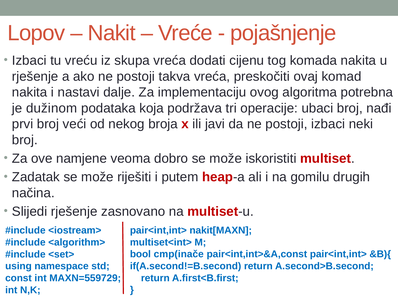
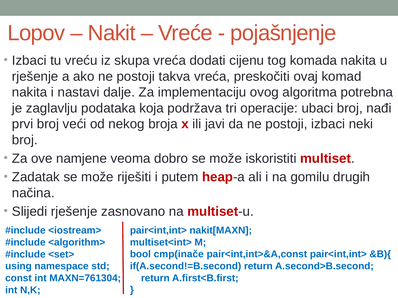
dužinom: dužinom -> zaglavlju (52, 108)
MAXN=559729: MAXN=559729 -> MAXN=761304 (85, 279)
